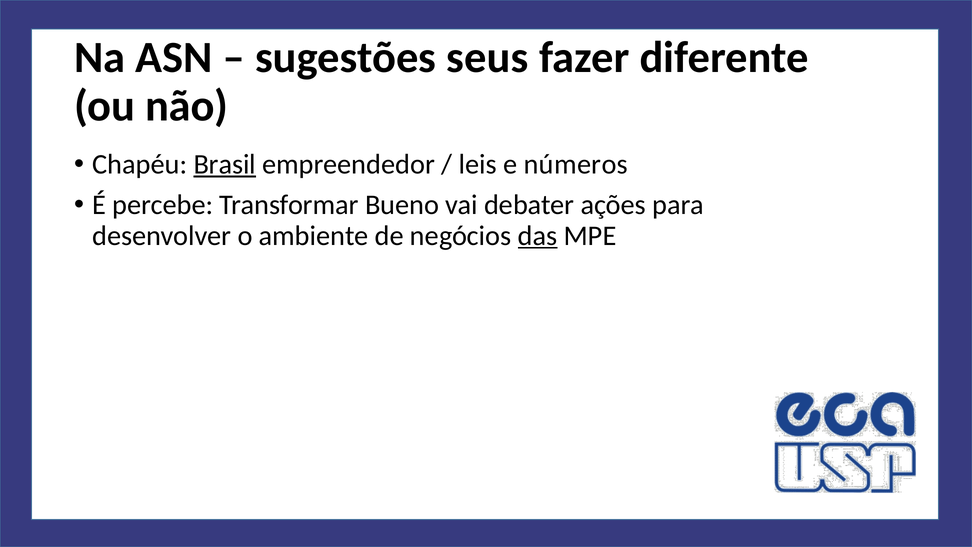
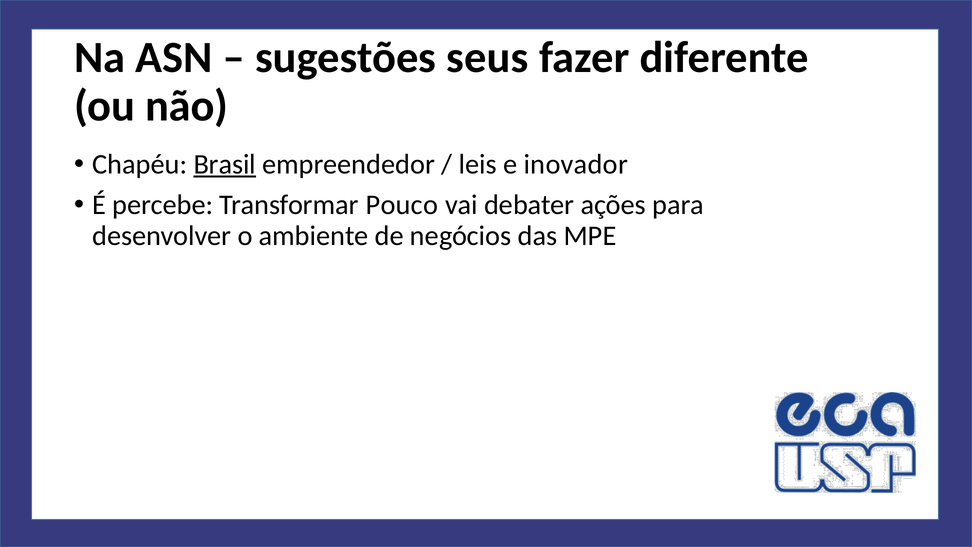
números: números -> inovador (576, 164)
Bueno: Bueno -> Pouco (402, 205)
das underline: present -> none (538, 236)
